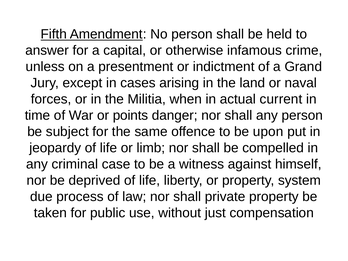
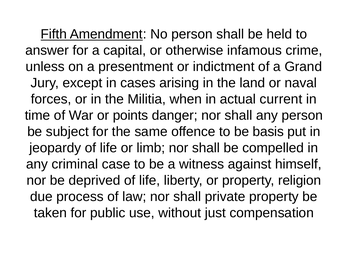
upon: upon -> basis (268, 132)
system: system -> religion (300, 180)
